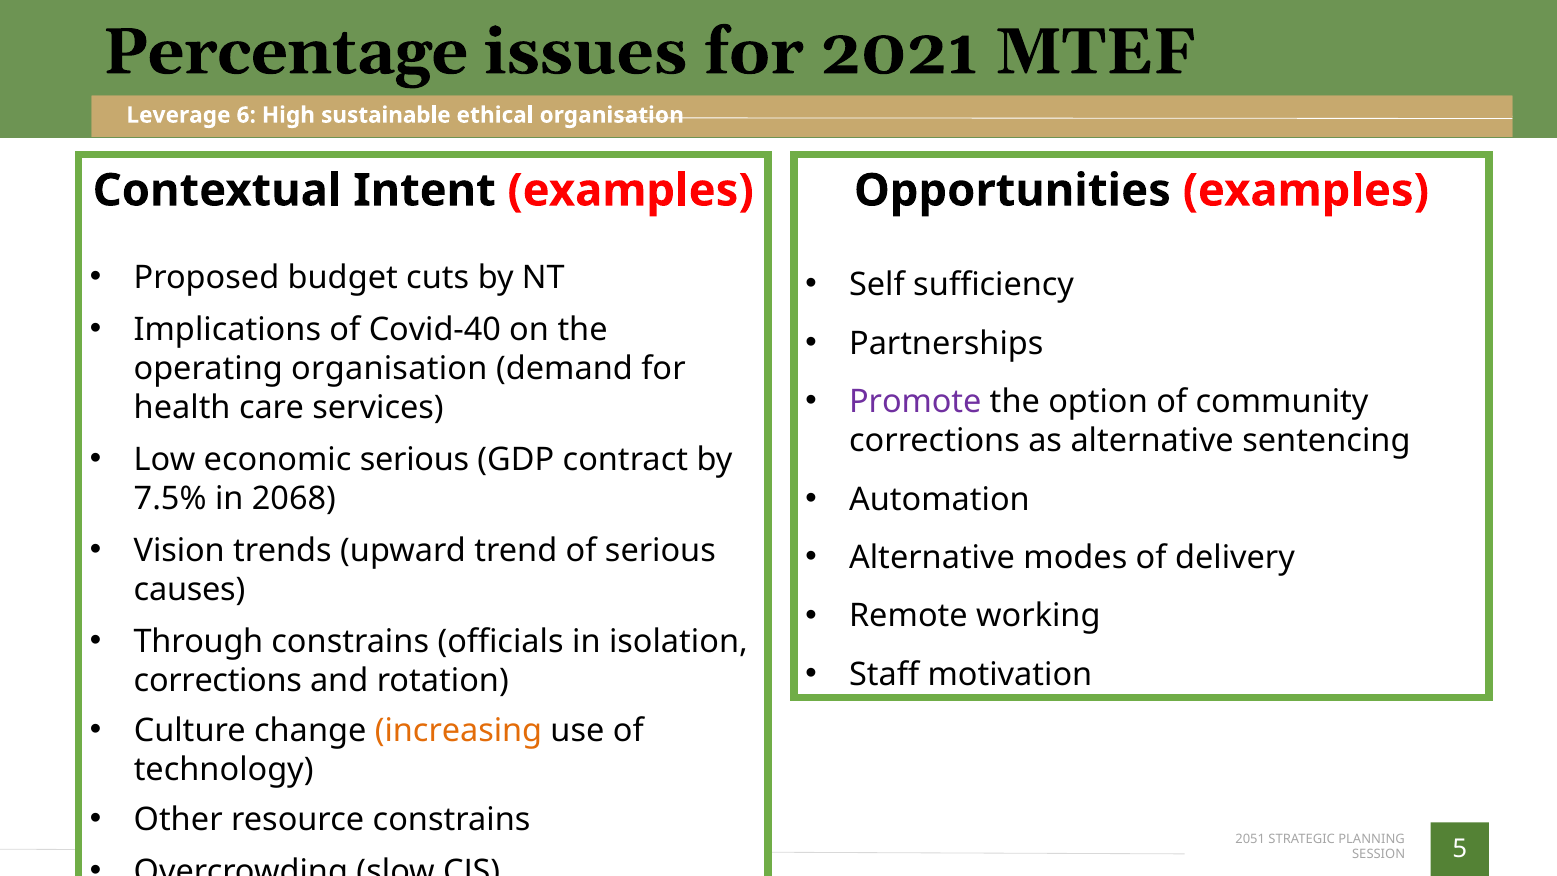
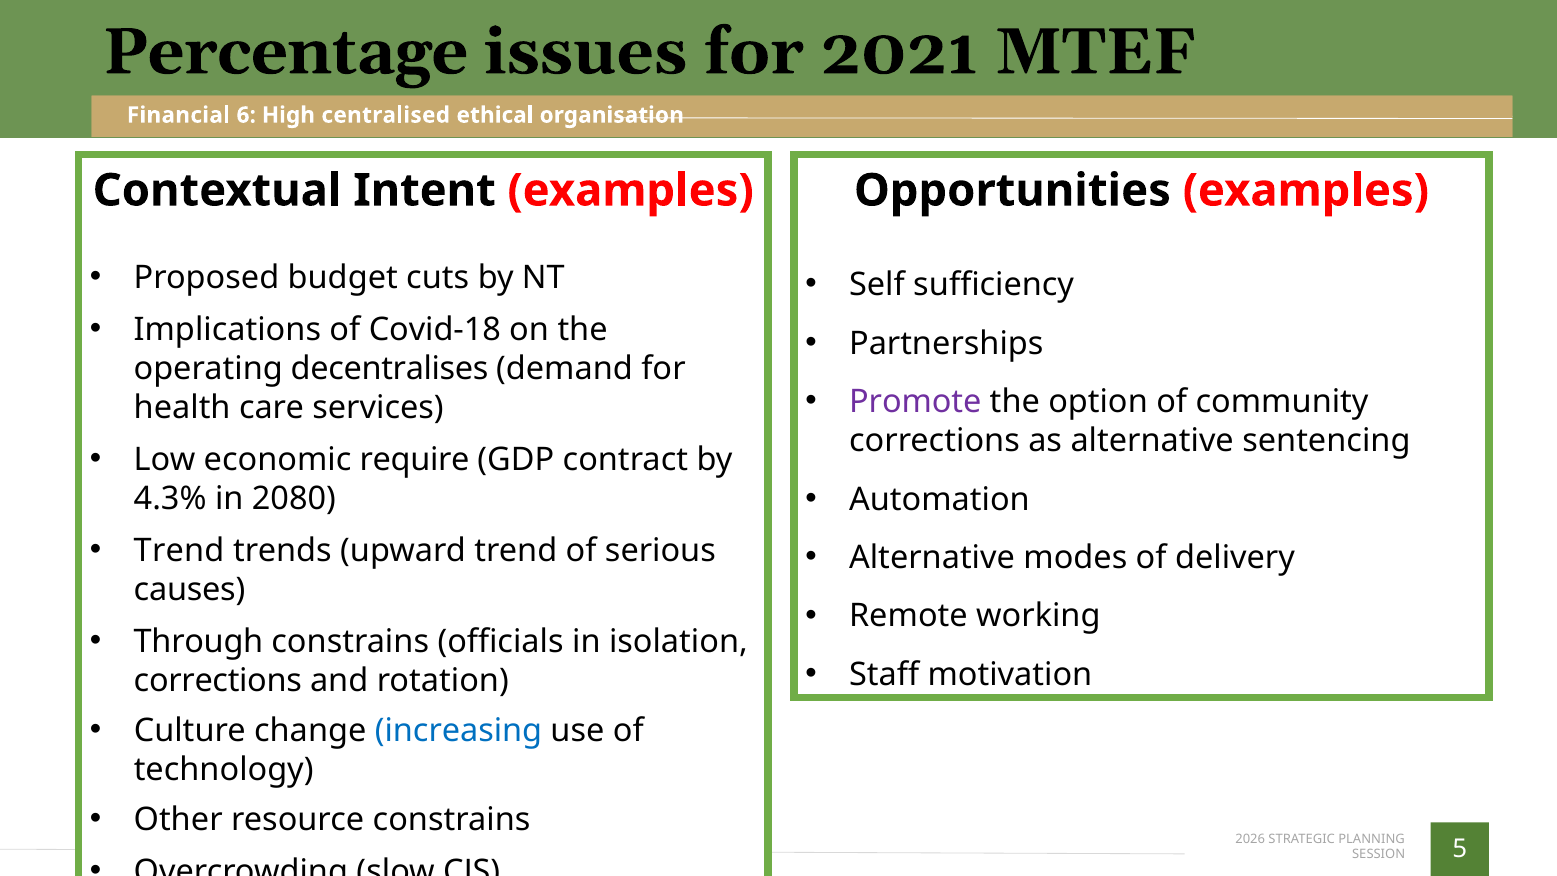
Leverage: Leverage -> Financial (178, 115)
sustainable: sustainable -> centralised (386, 115)
Covid-40: Covid-40 -> Covid-18 (435, 330)
operating organisation: organisation -> decentralises (390, 369)
economic serious: serious -> require (415, 460)
7.5%: 7.5% -> 4.3% (170, 498)
2068: 2068 -> 2080 (294, 498)
Vision: Vision -> Trend (179, 550)
increasing colour: orange -> blue (459, 730)
2051: 2051 -> 2026 (1250, 839)
